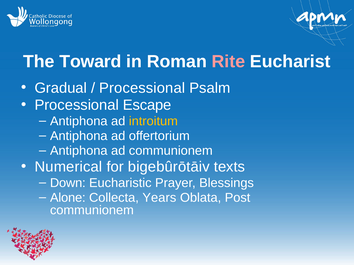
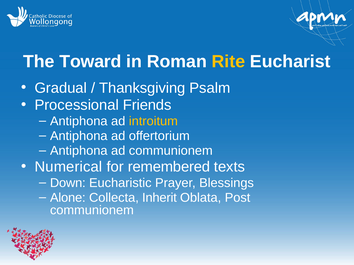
Rite colour: pink -> yellow (228, 62)
Processional: Processional -> Thanksgiving (142, 88)
Escape: Escape -> Friends (147, 105)
bigebûrōtāiv: bigebûrōtāiv -> remembered (169, 167)
Years: Years -> Inherit (159, 198)
